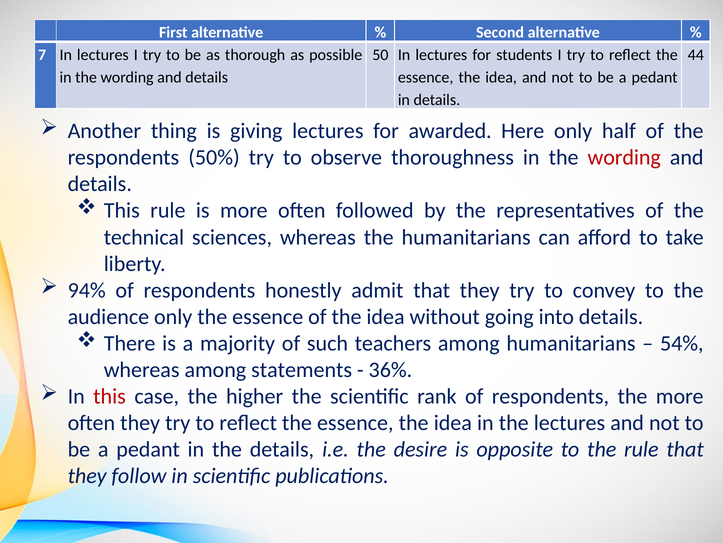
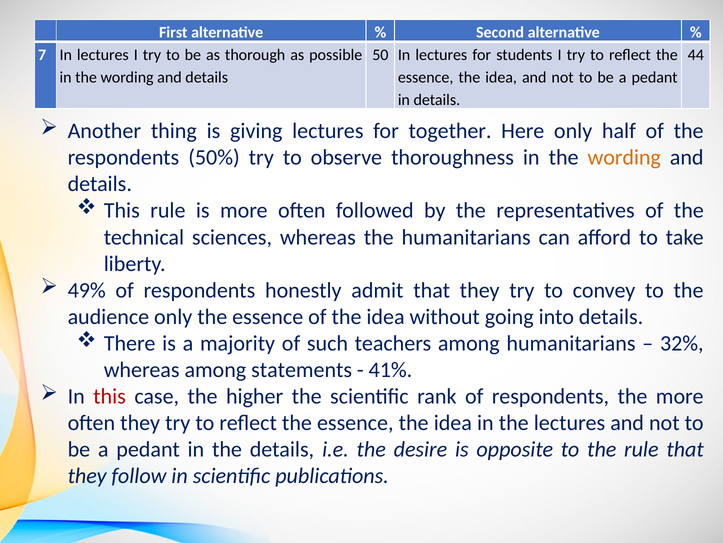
awarded: awarded -> together (450, 131)
wording colour: red -> orange (624, 157)
94%: 94% -> 49% (87, 290)
54%: 54% -> 32% (682, 343)
36%: 36% -> 41% (390, 369)
